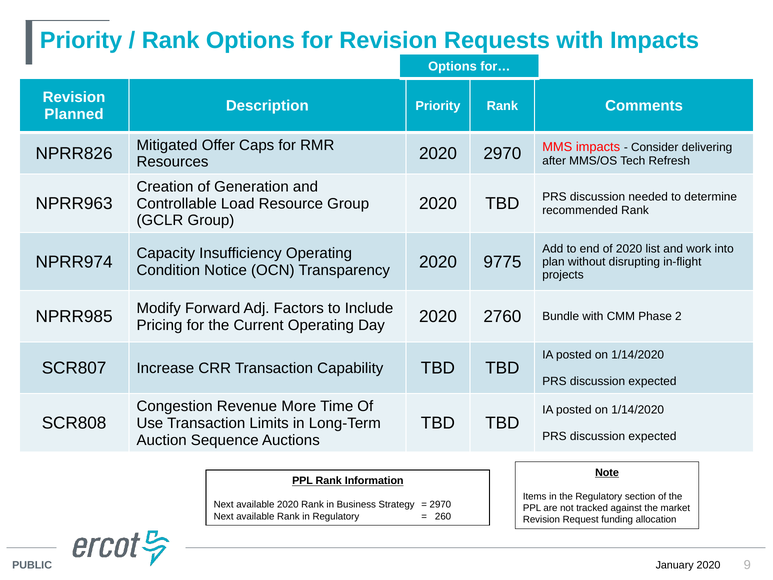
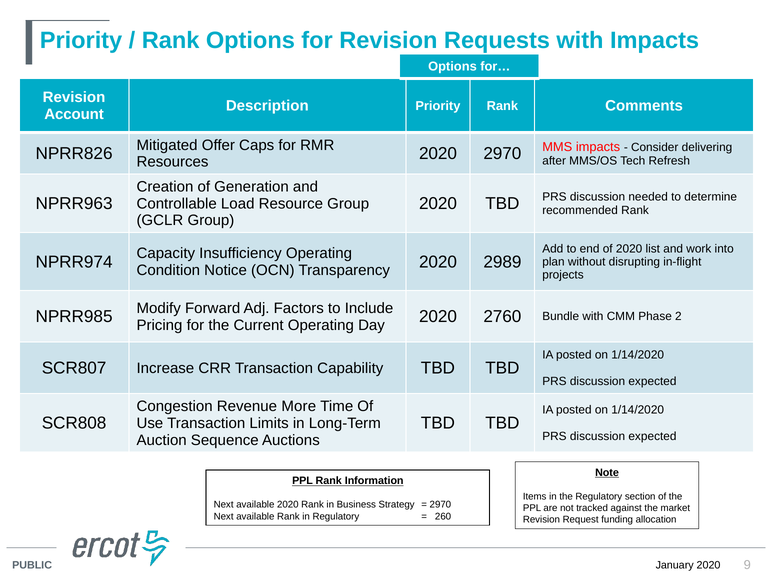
Planned: Planned -> Account (74, 114)
9775: 9775 -> 2989 (502, 262)
